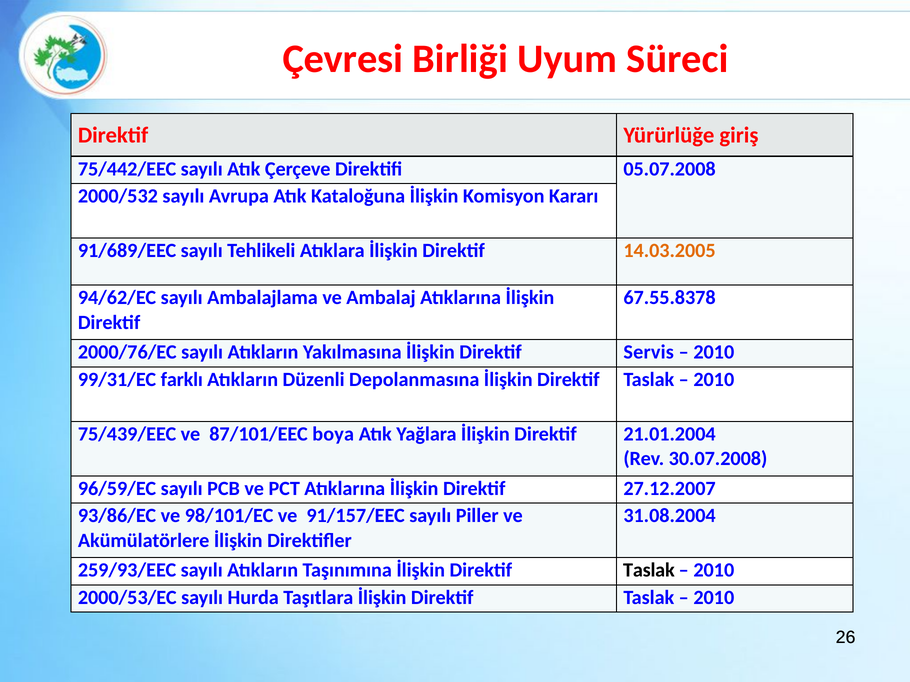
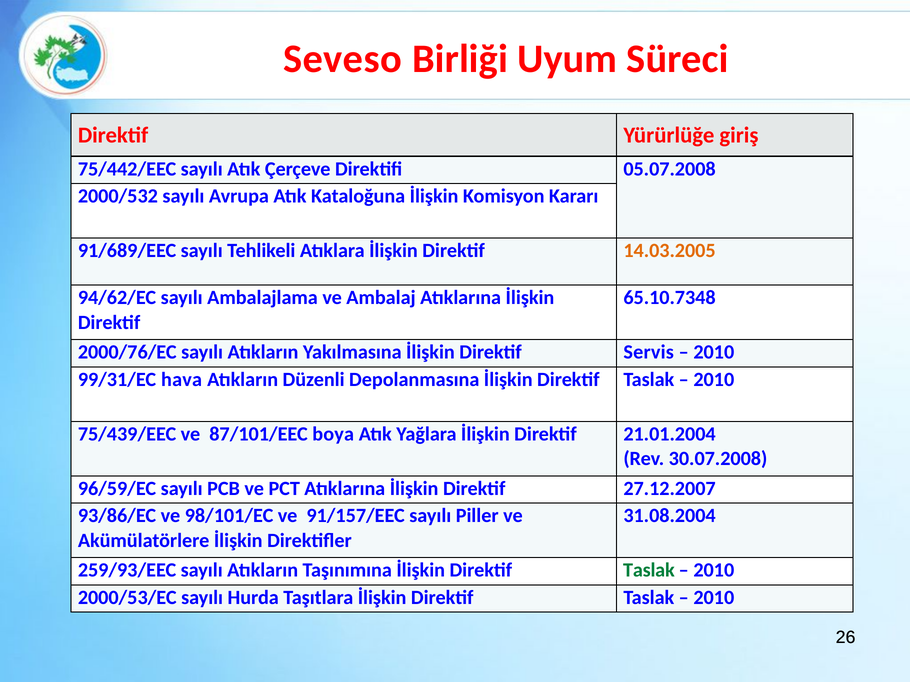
Çevresi: Çevresi -> Seveso (343, 59)
67.55.8378: 67.55.8378 -> 65.10.7348 (670, 298)
farklı: farklı -> hava (182, 380)
Taslak colour: black -> green (649, 571)
